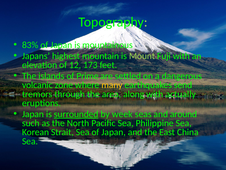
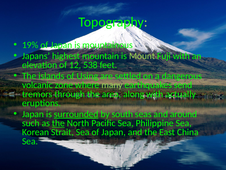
83%: 83% -> 19% (30, 45)
173: 173 -> 538 (90, 65)
Prime: Prime -> Using (87, 76)
many colour: yellow -> light green (112, 85)
week: week -> south (122, 114)
the underline: none -> present (58, 123)
